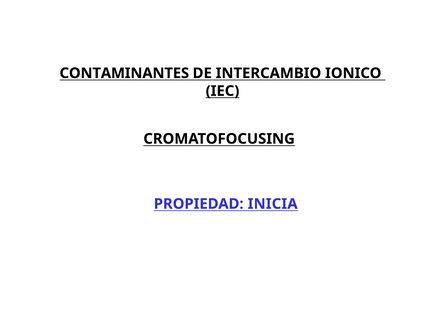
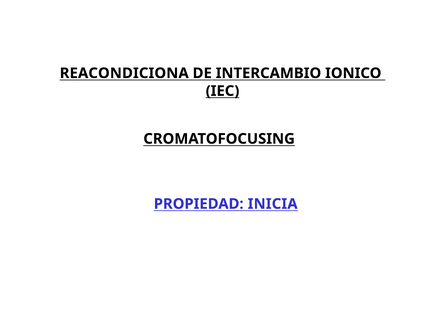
CONTAMINANTES: CONTAMINANTES -> REACONDICIONA (124, 73)
